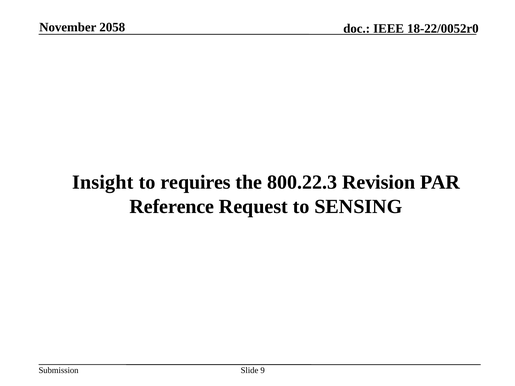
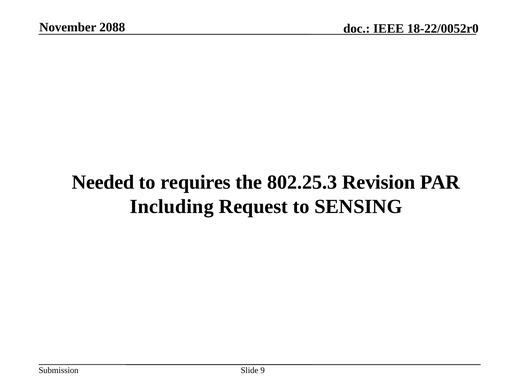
2058: 2058 -> 2088 (112, 27)
Insight: Insight -> Needed (103, 182)
800.22.3: 800.22.3 -> 802.25.3 (302, 182)
Reference: Reference -> Including (172, 207)
